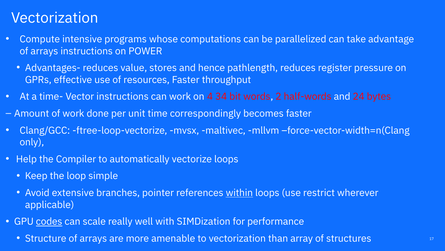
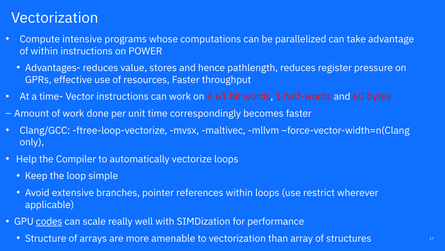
arrays: arrays -> within (44, 51)
34: 34 -> 61 (221, 96)
2: 2 -> 1 (278, 96)
24: 24 -> 60 (359, 96)
within underline: present -> none (239, 192)
